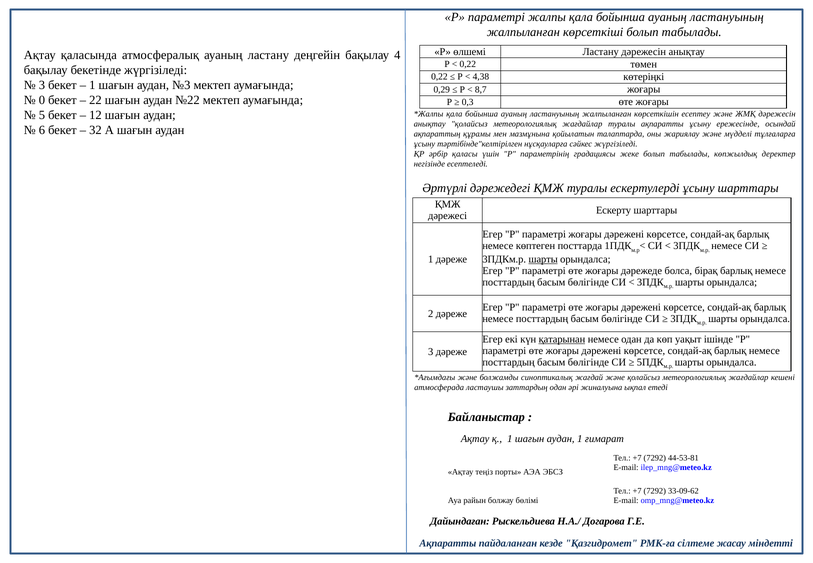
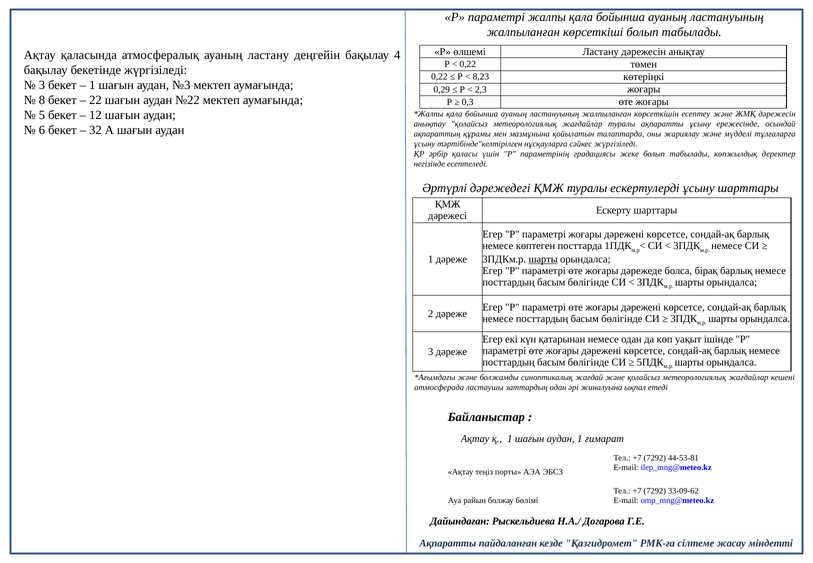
4,38: 4,38 -> 8,23 (481, 77)
8,7: 8,7 -> 2,3 (481, 89)
0: 0 -> 8 (42, 100)
қатарынан underline: present -> none (562, 339)
